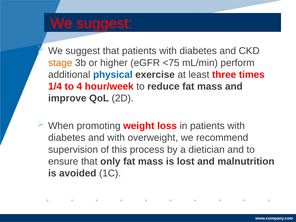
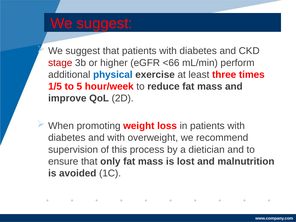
stage colour: orange -> red (60, 63)
<75: <75 -> <66 (171, 63)
1/4: 1/4 -> 1/5 (55, 86)
4: 4 -> 5 (79, 86)
